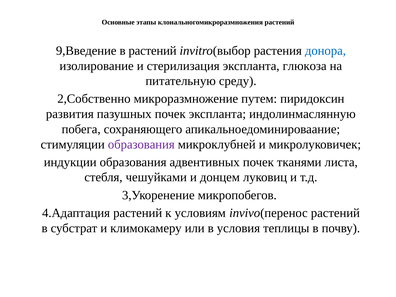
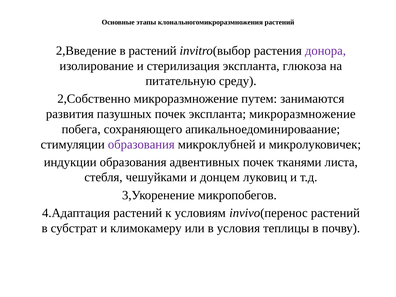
9,Введение: 9,Введение -> 2,Введение (86, 51)
донора colour: blue -> purple (325, 51)
пиридоксин: пиридоксин -> занимаются (312, 99)
экспланта индолинмаслянную: индолинмаслянную -> микроразмножение (302, 114)
